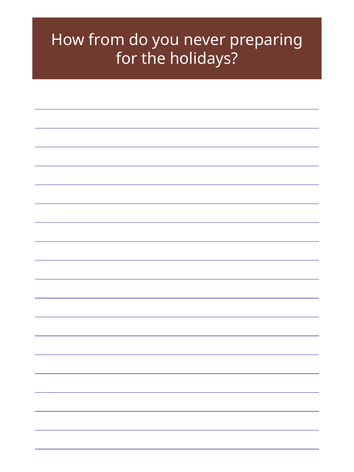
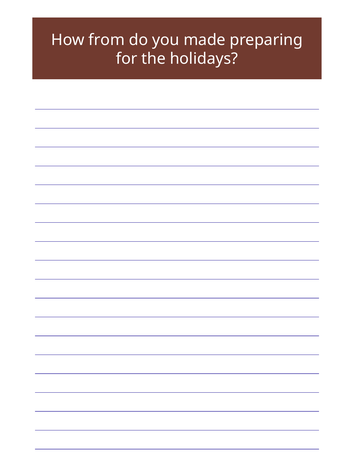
never: never -> made (205, 40)
